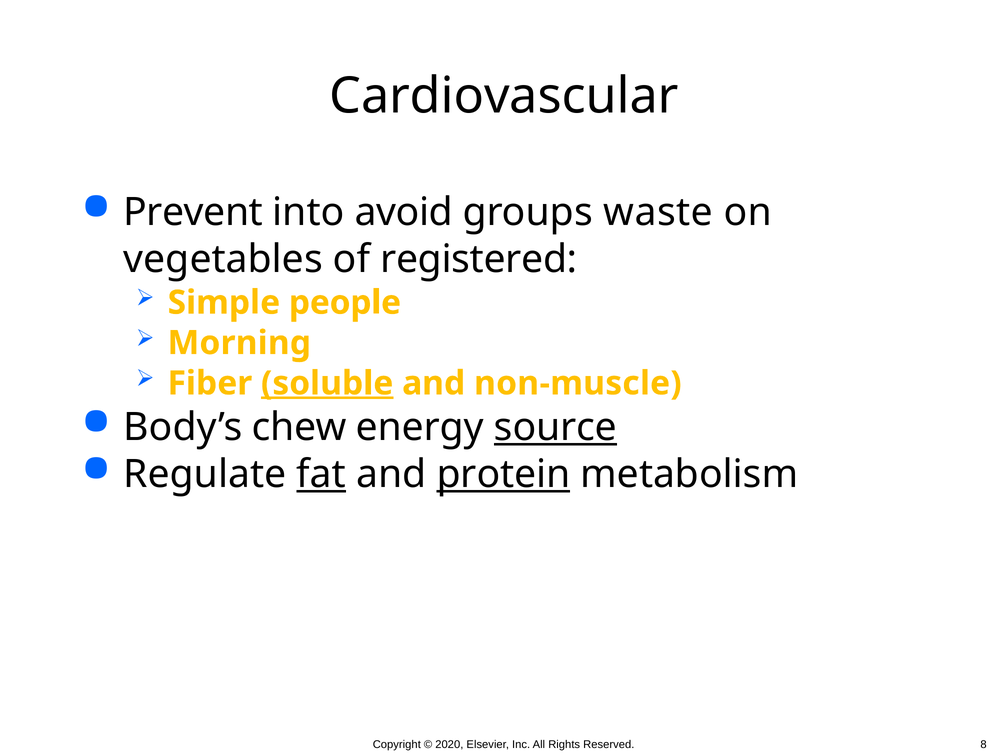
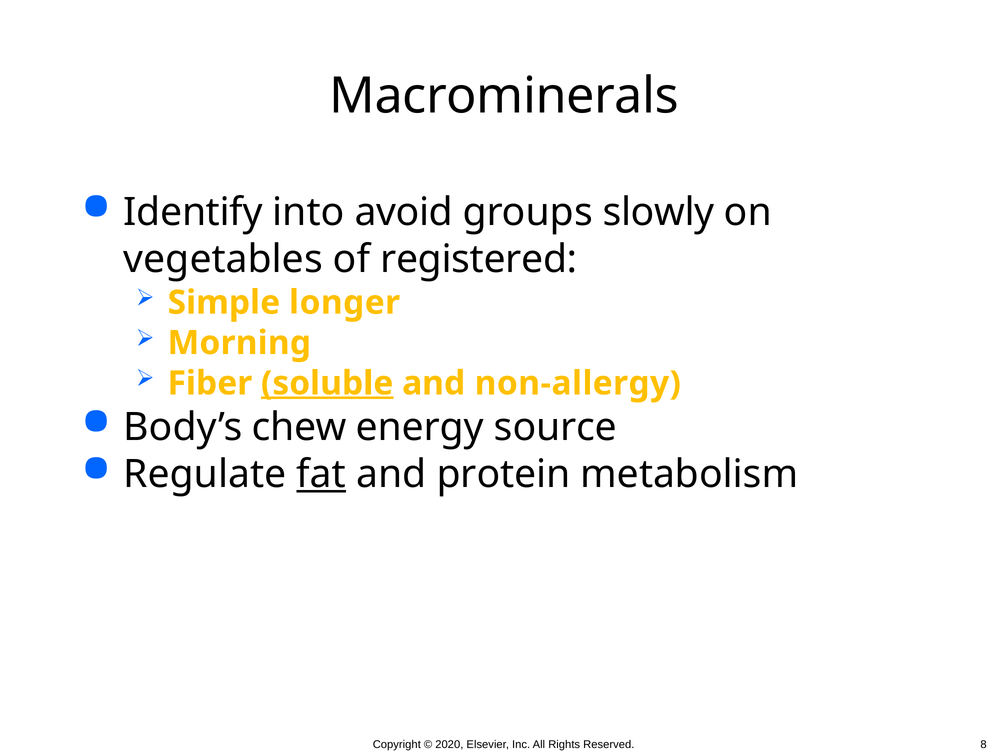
Cardiovascular: Cardiovascular -> Macrominerals (504, 96)
Prevent: Prevent -> Identify (193, 212)
waste: waste -> slowly (659, 212)
people: people -> longer (345, 303)
non-muscle: non-muscle -> non-allergy (578, 383)
source underline: present -> none (556, 427)
protein underline: present -> none (503, 474)
